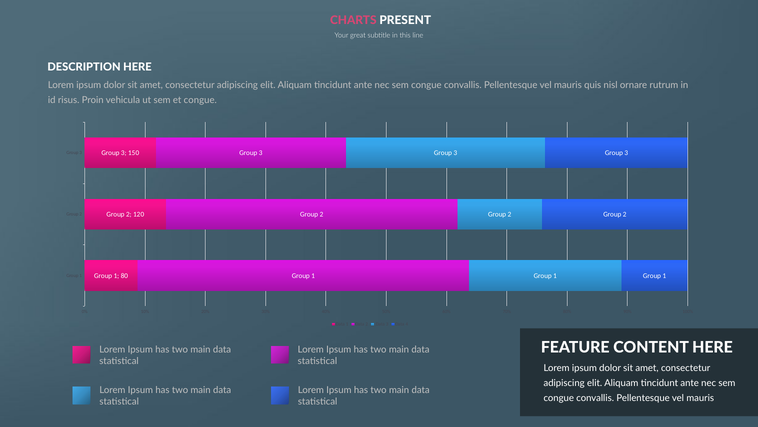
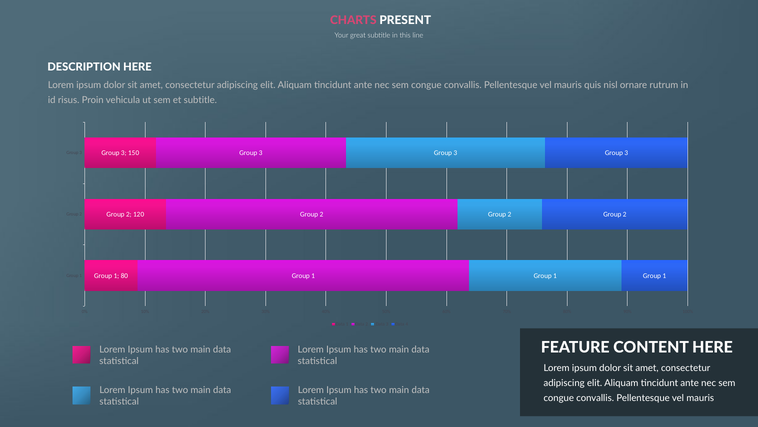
et congue: congue -> subtitle (200, 100)
